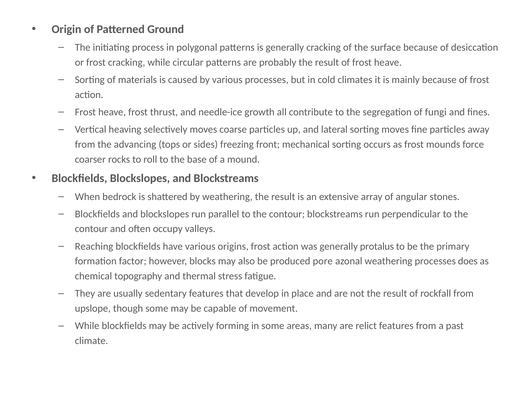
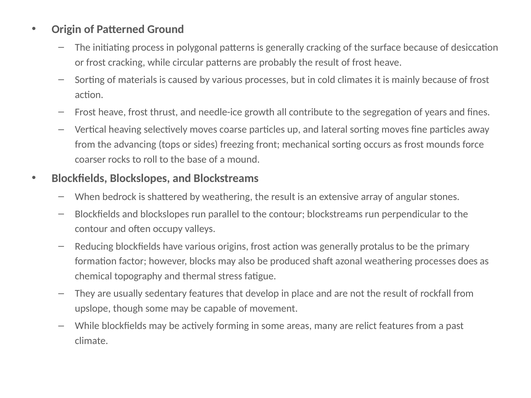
fungi: fungi -> years (436, 112)
Reaching: Reaching -> Reducing (94, 247)
pore: pore -> shaft (323, 261)
